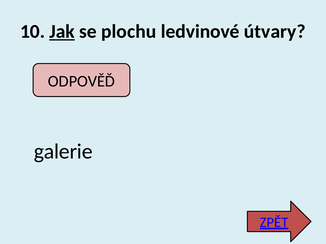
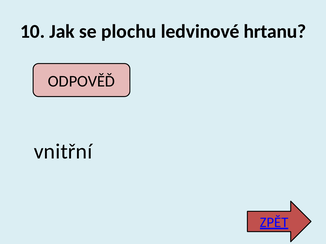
Jak underline: present -> none (62, 32)
útvary: útvary -> hrtanu (275, 32)
galerie: galerie -> vnitřní (63, 152)
